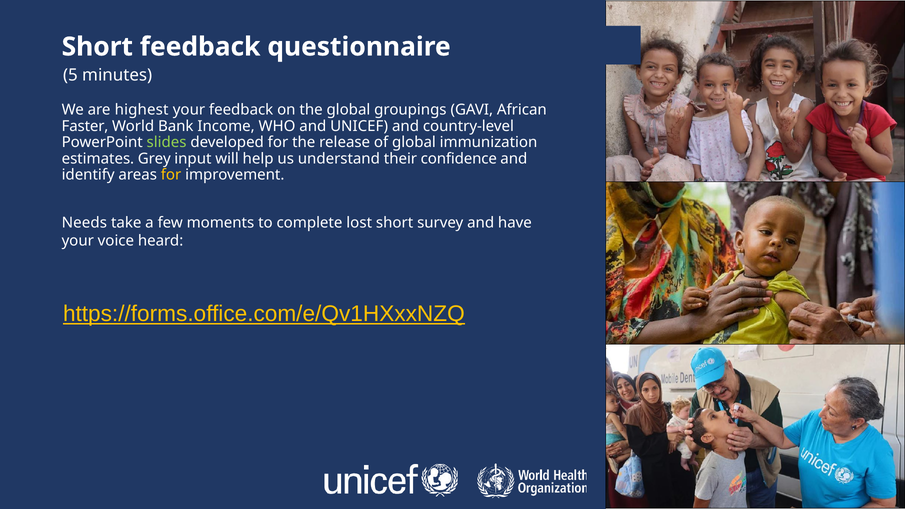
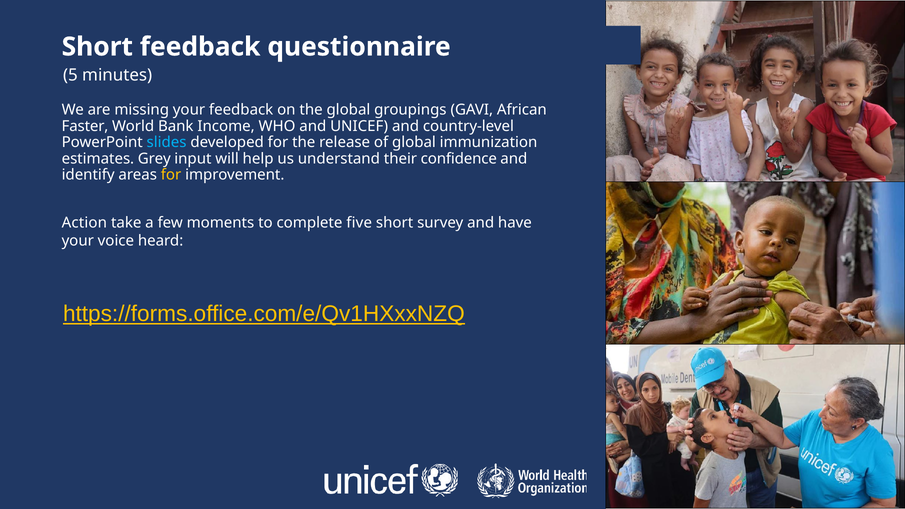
highest: highest -> missing (142, 110)
slides colour: light green -> light blue (167, 142)
Needs: Needs -> Action (84, 223)
lost: lost -> five (359, 223)
